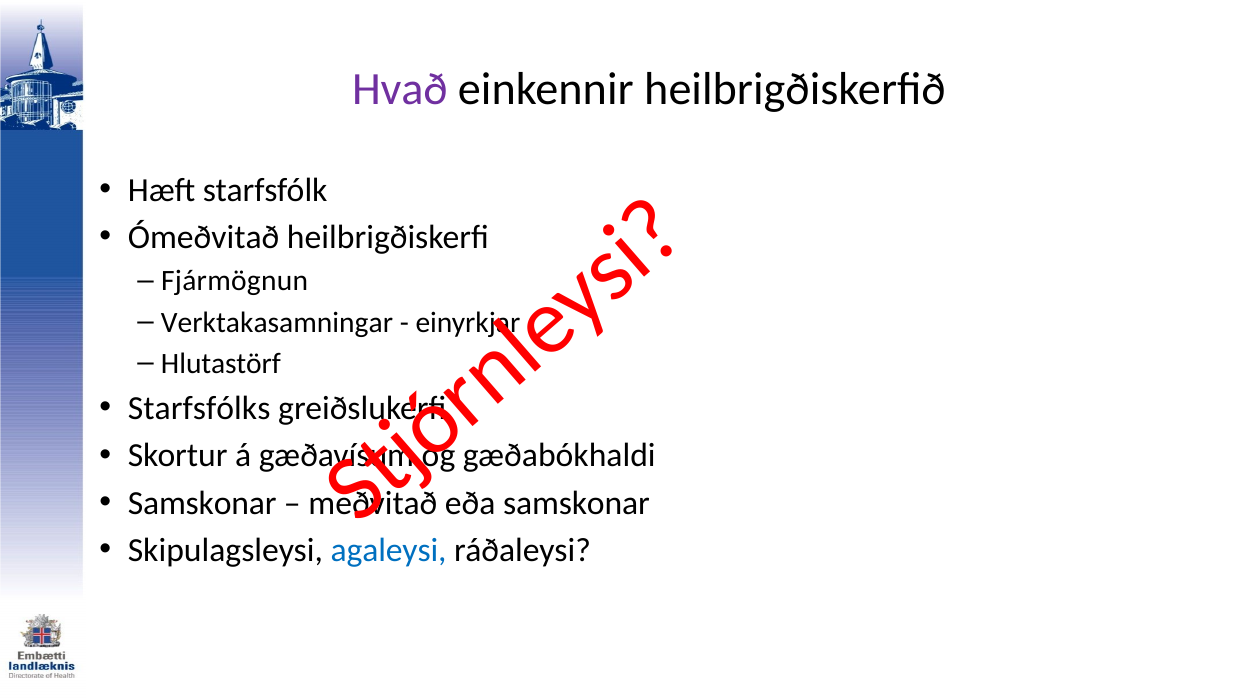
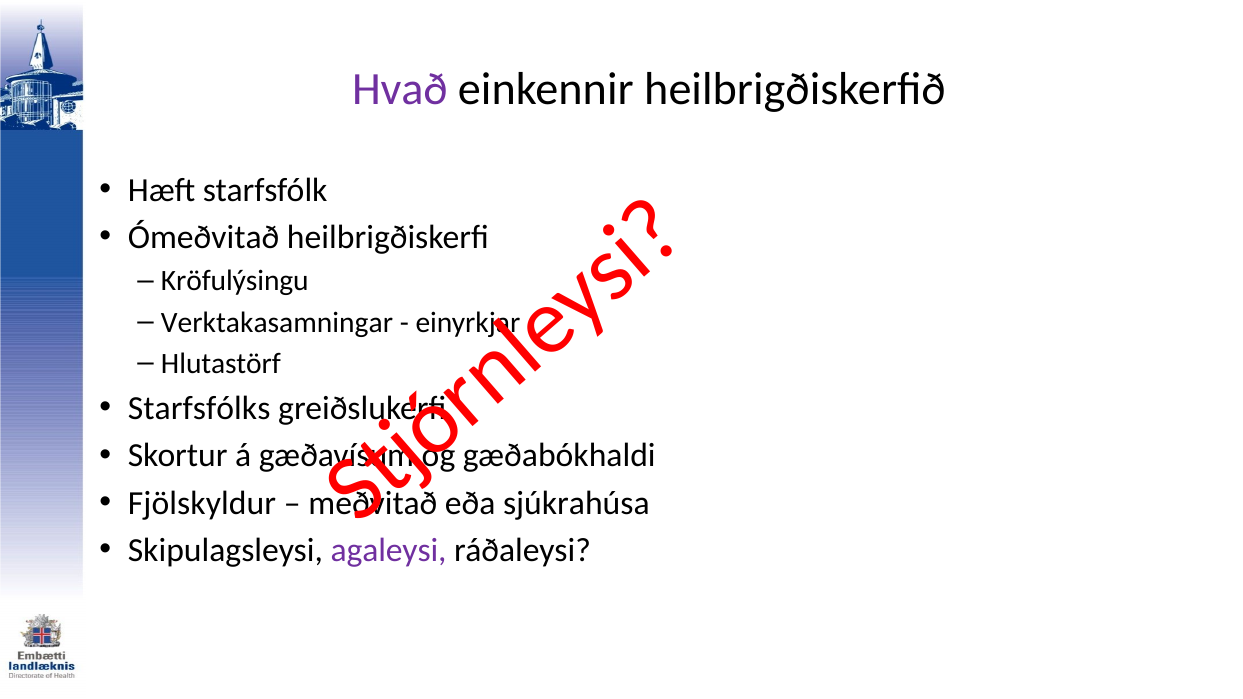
Fjármögnun: Fjármögnun -> Kröfulýsingu (235, 281)
Samskonar: Samskonar -> Fjölskyldur (202, 503)
eða samskonar: samskonar -> sjúkrahúsa (576, 503)
agaleysi colour: blue -> purple (389, 550)
